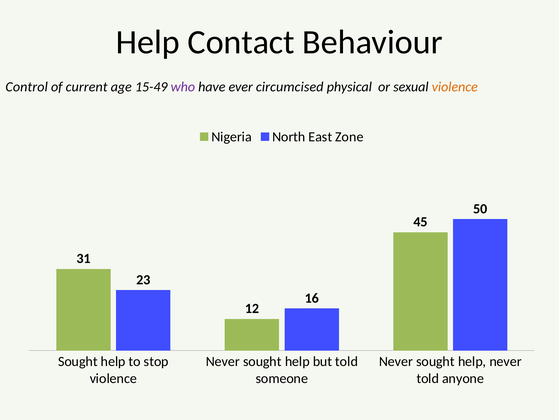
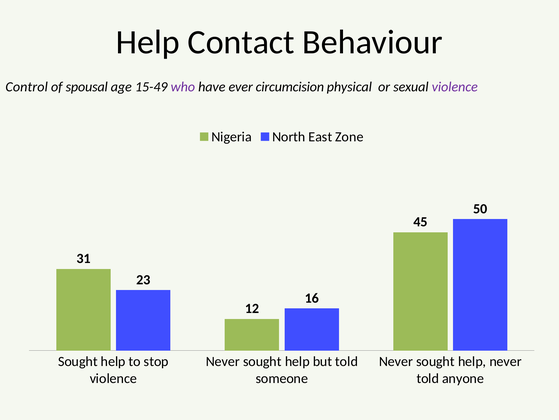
current: current -> spousal (87, 87)
circumcised: circumcised -> circumcision (290, 87)
violence colour: orange -> purple (455, 87)
